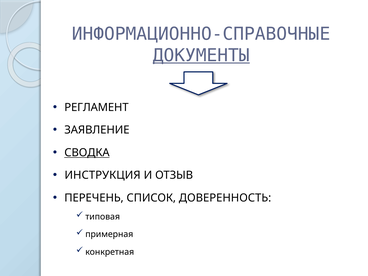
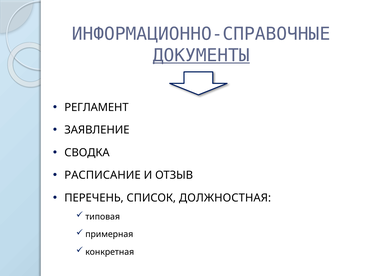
СВОДКА underline: present -> none (87, 153)
ИНСТРУКЦИЯ: ИНСТРУКЦИЯ -> РАСПИСАНИЕ (103, 175)
ДОВЕРЕННОСТЬ: ДОВЕРЕННОСТЬ -> ДОЛЖНОСТНАЯ (225, 198)
